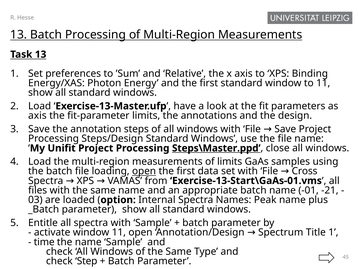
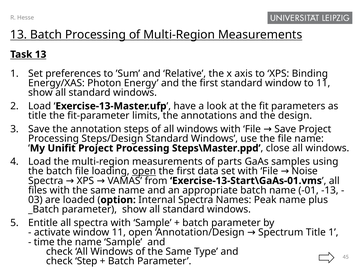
axis: axis -> title (37, 115)
Steps\Master.ppd underline: present -> none (216, 148)
of limits: limits -> parts (230, 161)
Cross: Cross -> Noise (305, 171)
-21: -21 -> -13 (330, 190)
